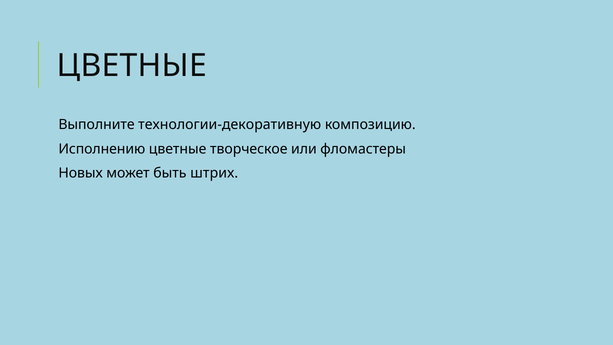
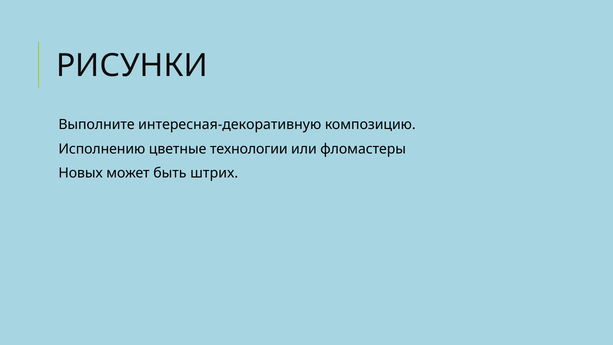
ЦВЕТНЫЕ: ЦВЕТНЫЕ -> РИСУНКИ (132, 66)
технологии-декоративную: технологии-декоративную -> интересная-декоративную (230, 125)
творческое: творческое -> технологии (249, 149)
